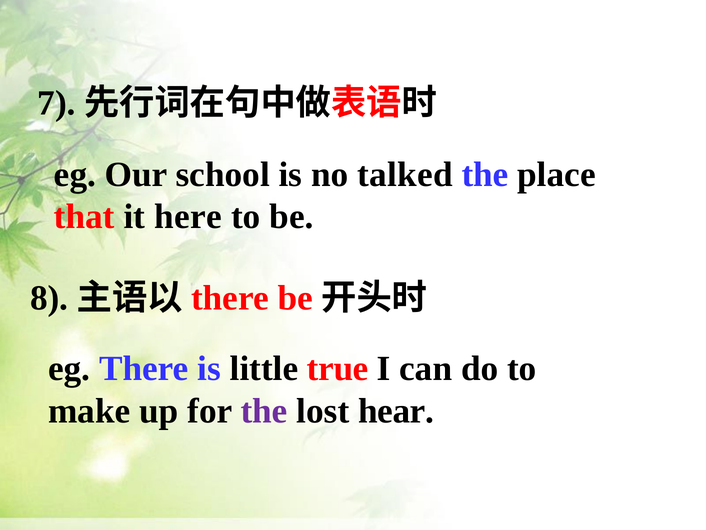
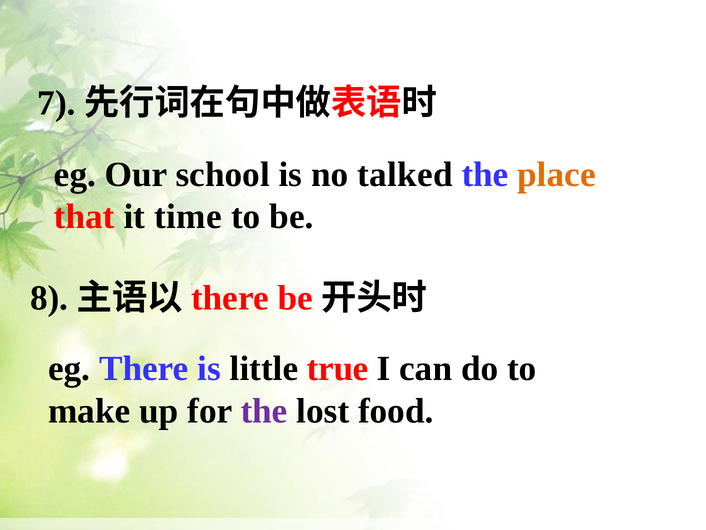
place colour: black -> orange (557, 174)
here: here -> time (188, 217)
hear: hear -> food (396, 411)
